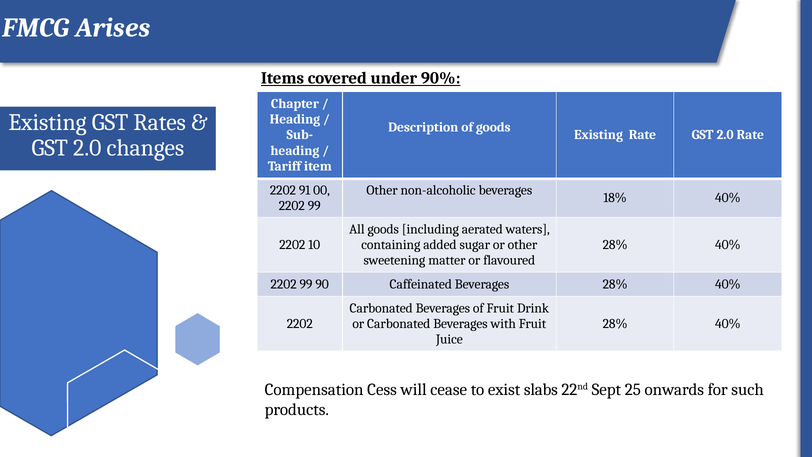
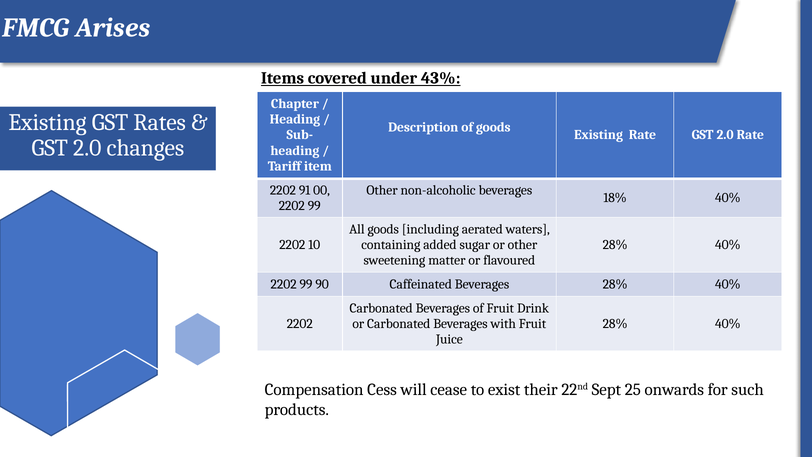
90%: 90% -> 43% (441, 78)
slabs: slabs -> their (541, 389)
